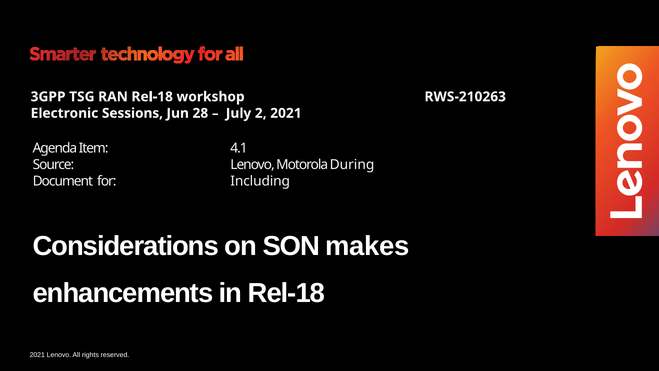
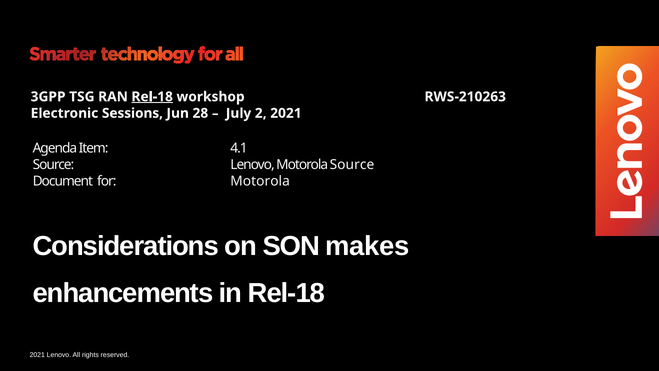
Rel-18 underline: none -> present (152, 97)
Motorola During: During -> Source (352, 165)
for Including: Including -> Motorola (260, 181)
